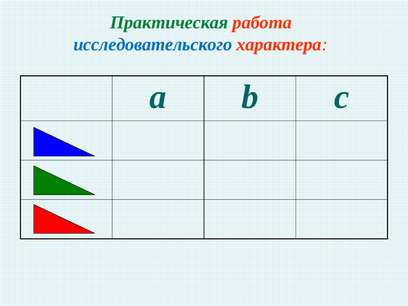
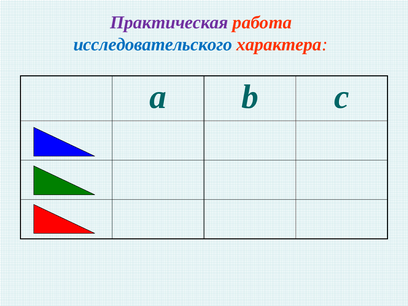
Практическая colour: green -> purple (169, 23)
